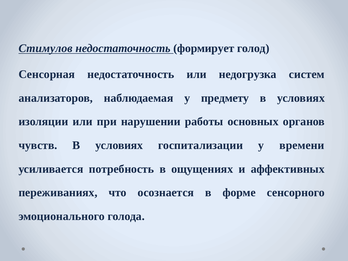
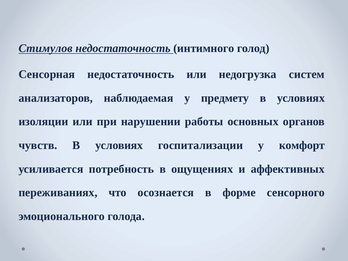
формирует: формирует -> интимного (204, 48)
времени: времени -> комфорт (302, 145)
